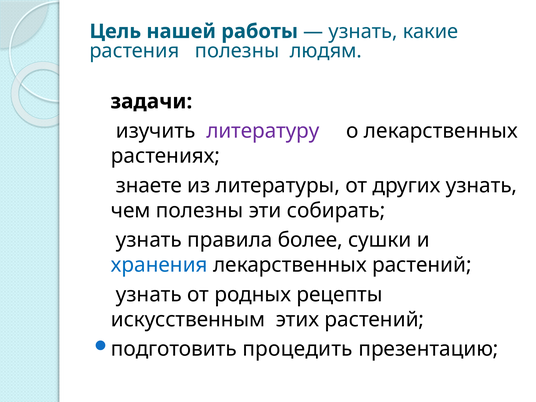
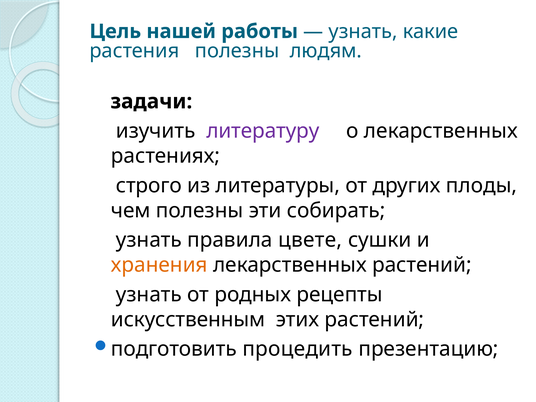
знаете: знаете -> строго (149, 186)
других узнать: узнать -> плоды (482, 186)
более: более -> цвете (310, 240)
хранения colour: blue -> orange (159, 265)
